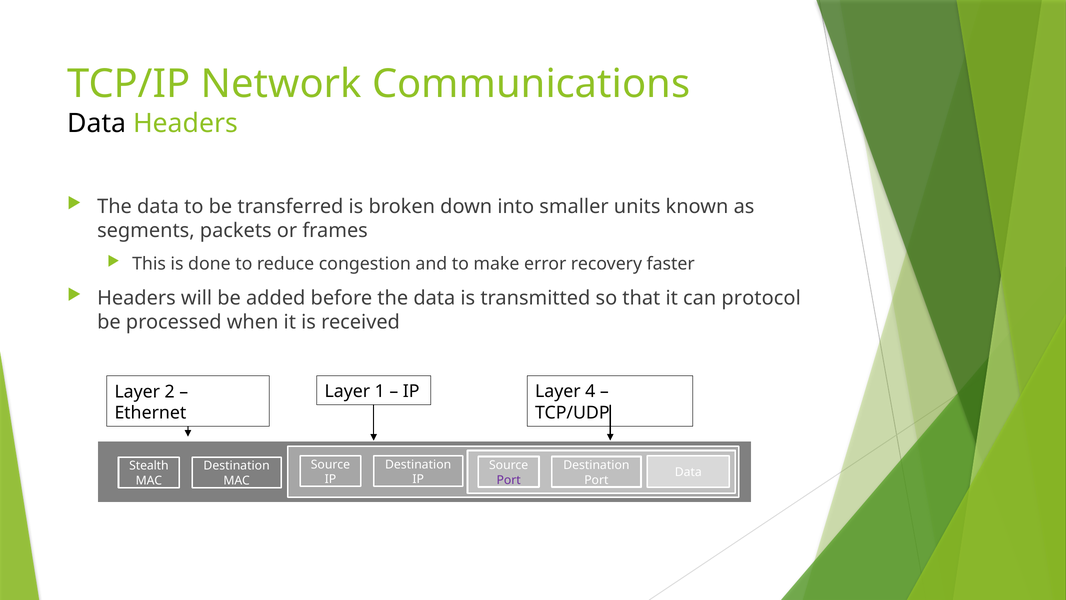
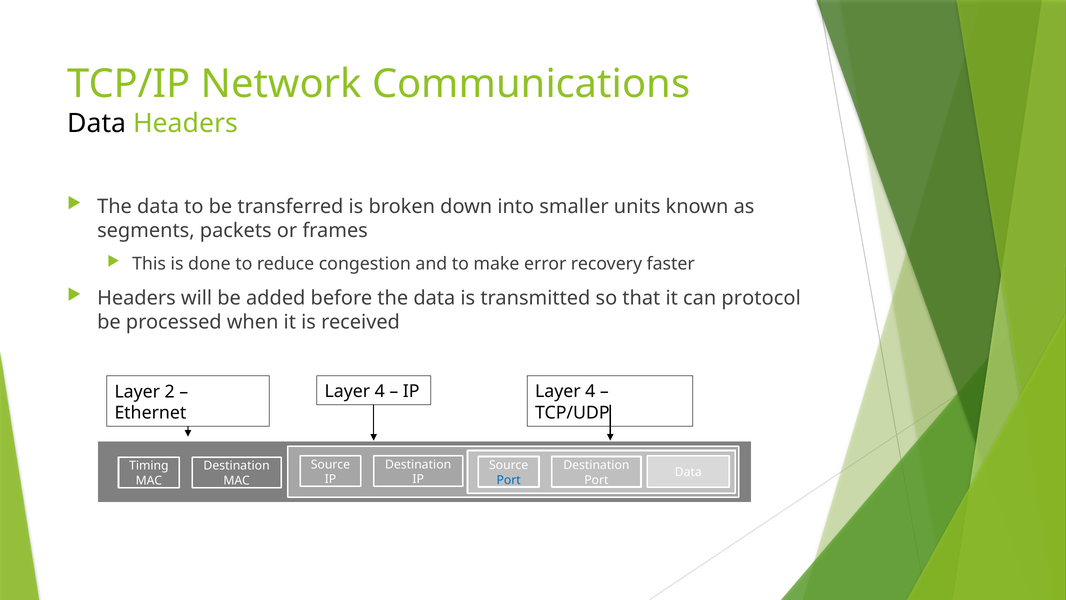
1: 1 -> 4 (380, 391)
Stealth: Stealth -> Timing (149, 466)
Port colour: purple -> blue (509, 480)
